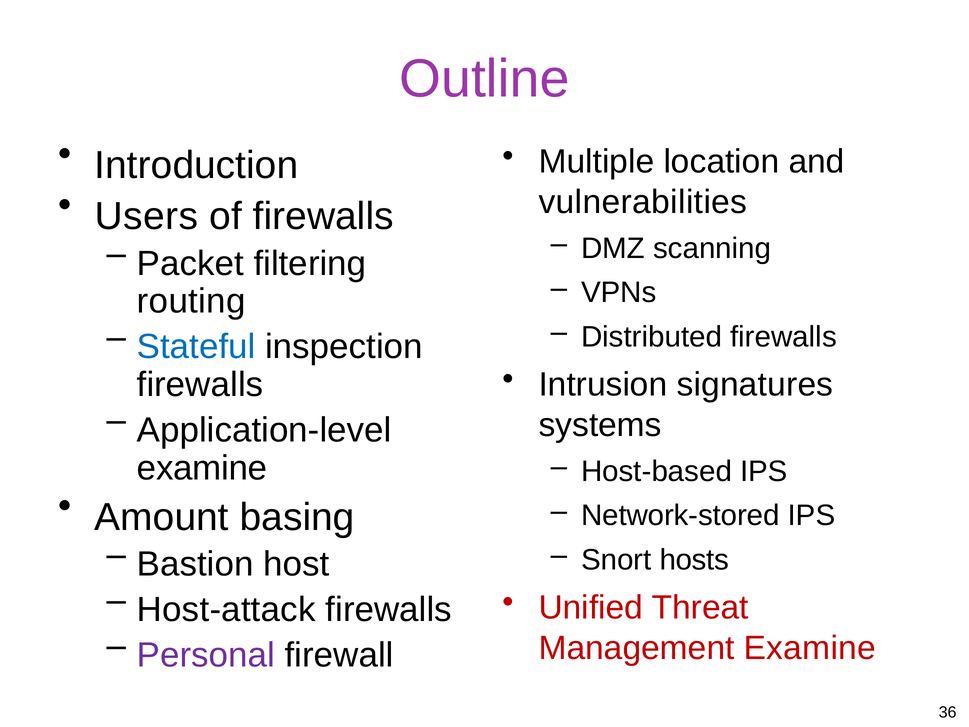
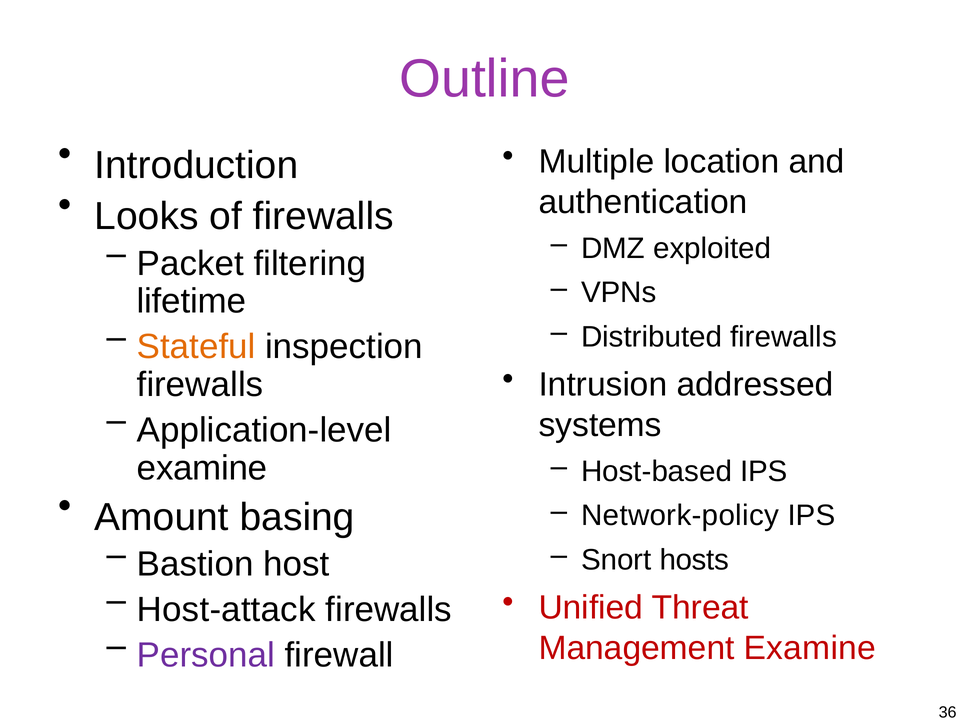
vulnerabilities: vulnerabilities -> authentication (643, 202)
Users: Users -> Looks (147, 216)
scanning: scanning -> exploited (712, 248)
routing: routing -> lifetime (191, 301)
Stateful colour: blue -> orange (196, 347)
signatures: signatures -> addressed (755, 385)
Network-stored: Network-stored -> Network-policy (680, 515)
